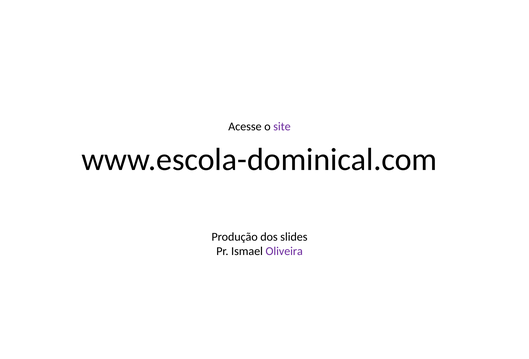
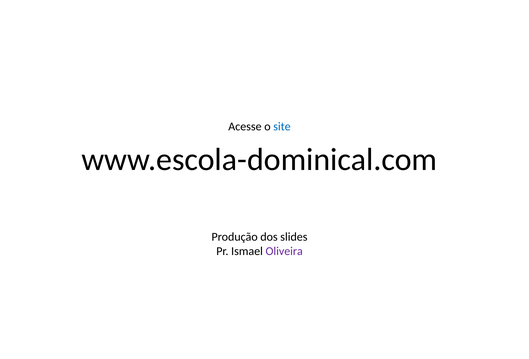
site colour: purple -> blue (282, 127)
